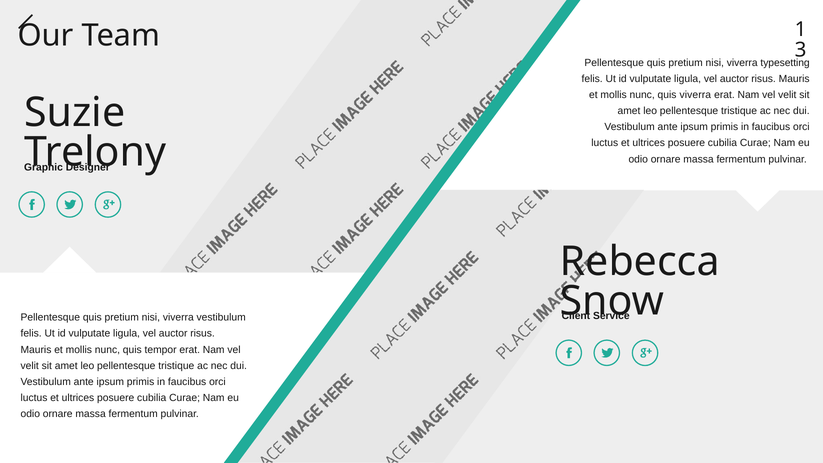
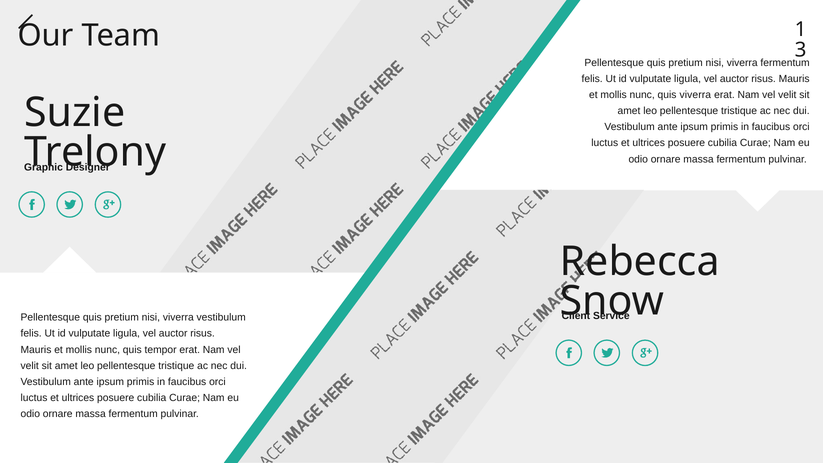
viverra typesetting: typesetting -> fermentum (785, 63)
